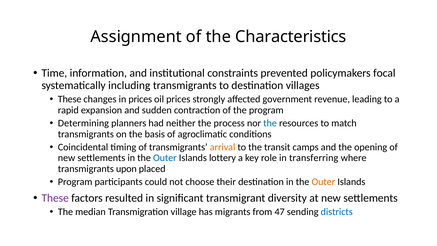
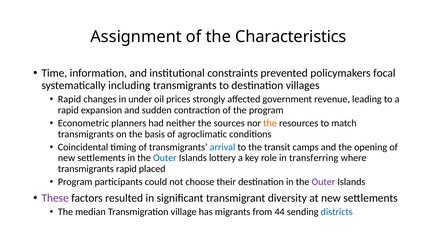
These: These -> Rapid (70, 99)
in prices: prices -> under (140, 99)
Determining: Determining -> Econometric (83, 123)
process: process -> sources (229, 123)
the colour: blue -> orange (270, 123)
arrival colour: orange -> blue (223, 147)
transmigrants upon: upon -> rapid (126, 169)
Outer colour: orange -> purple (323, 182)
47: 47 -> 44 (280, 212)
